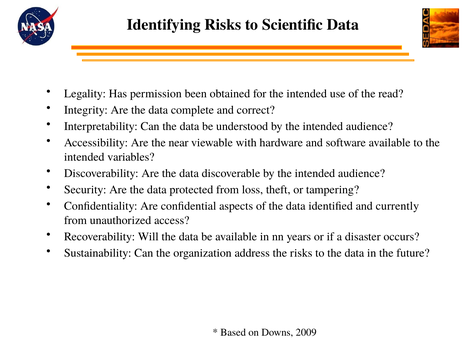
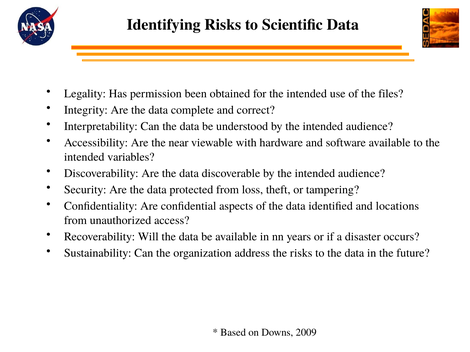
read: read -> files (391, 94)
currently: currently -> locations (397, 206)
